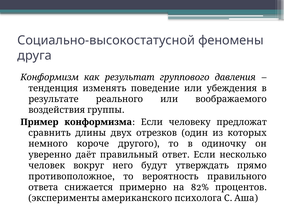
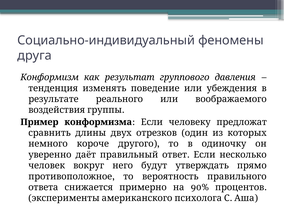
Социально-высокостатусной: Социально-высокостатусной -> Социально-индивидуальный (106, 40)
82%: 82% -> 90% (200, 187)
